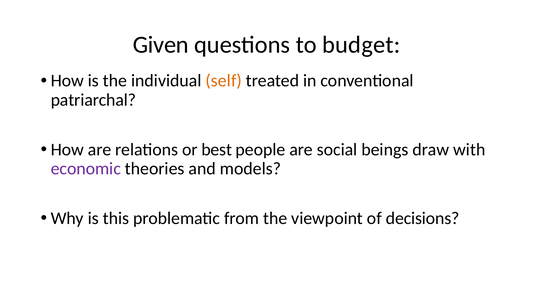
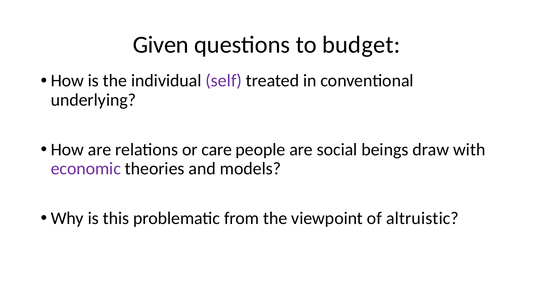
self colour: orange -> purple (224, 81)
patriarchal: patriarchal -> underlying (93, 100)
best: best -> care (217, 150)
decisions: decisions -> altruistic (423, 219)
